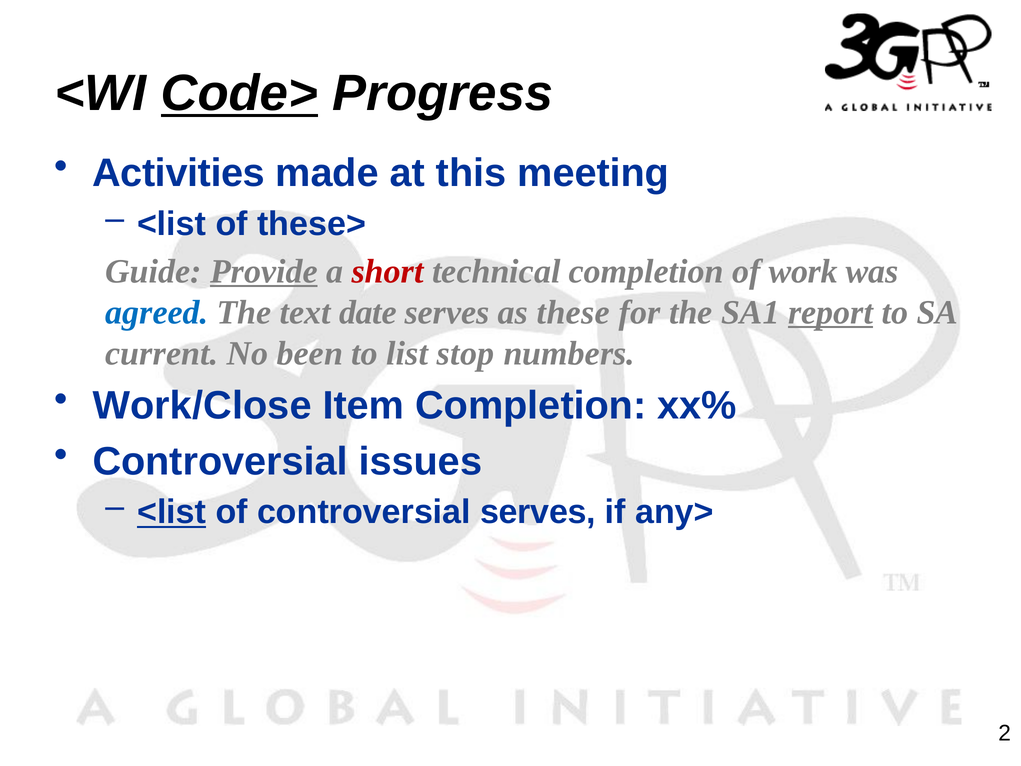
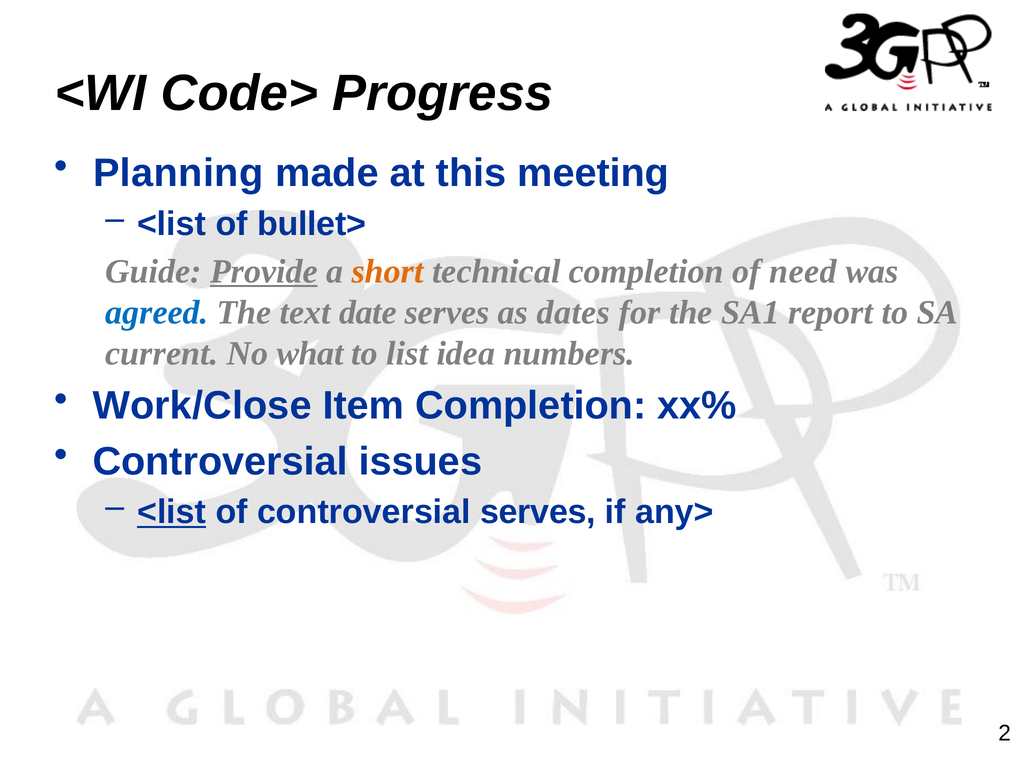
Code> underline: present -> none (239, 93)
Activities: Activities -> Planning (178, 173)
these>: these> -> bullet> (312, 224)
short colour: red -> orange (388, 271)
work: work -> need (803, 271)
these: these -> dates (573, 312)
report underline: present -> none (831, 312)
been: been -> what (310, 353)
stop: stop -> idea (466, 353)
